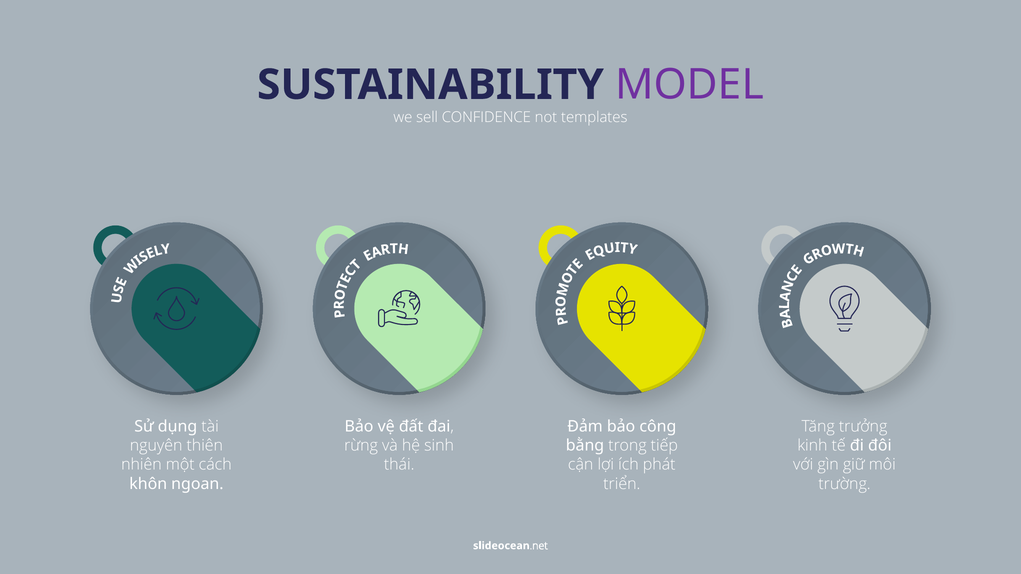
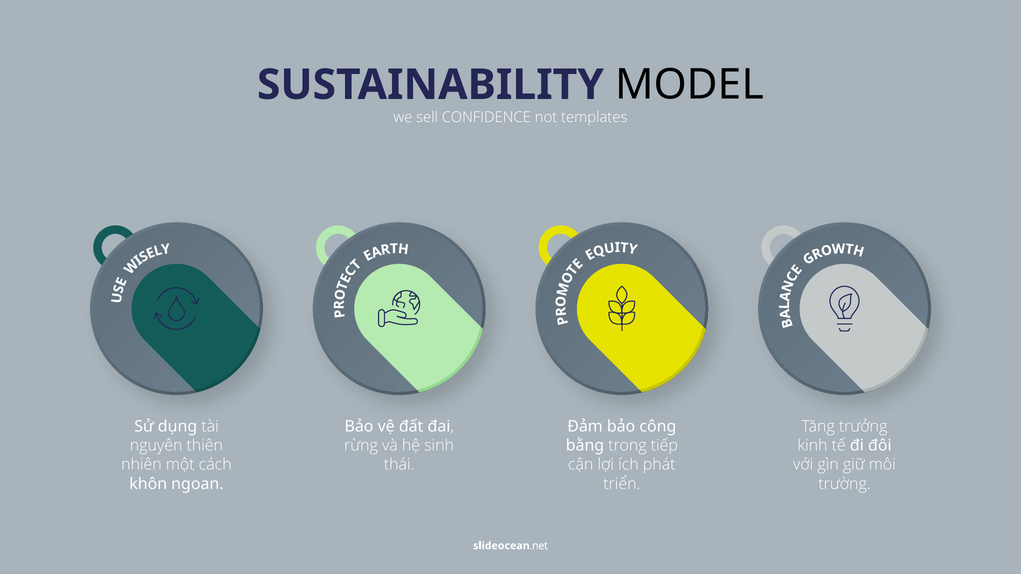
MODEL colour: purple -> black (690, 85)
